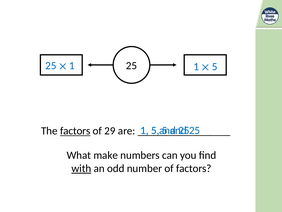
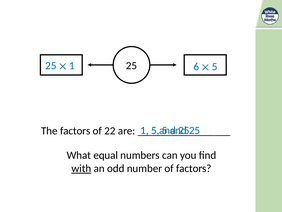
1 1: 1 -> 6 (196, 66)
factors underline: present -> none (75, 131)
29: 29 -> 22 (110, 131)
make: make -> equal (106, 155)
